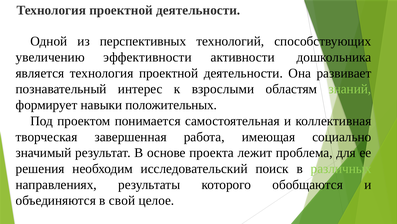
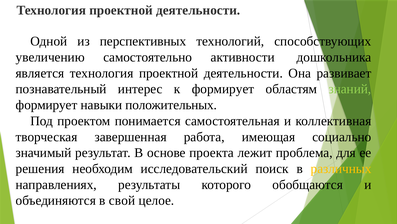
эффективности: эффективности -> самостоятельно (148, 57)
к взрослыми: взрослыми -> формирует (223, 89)
различных colour: light green -> yellow (341, 168)
